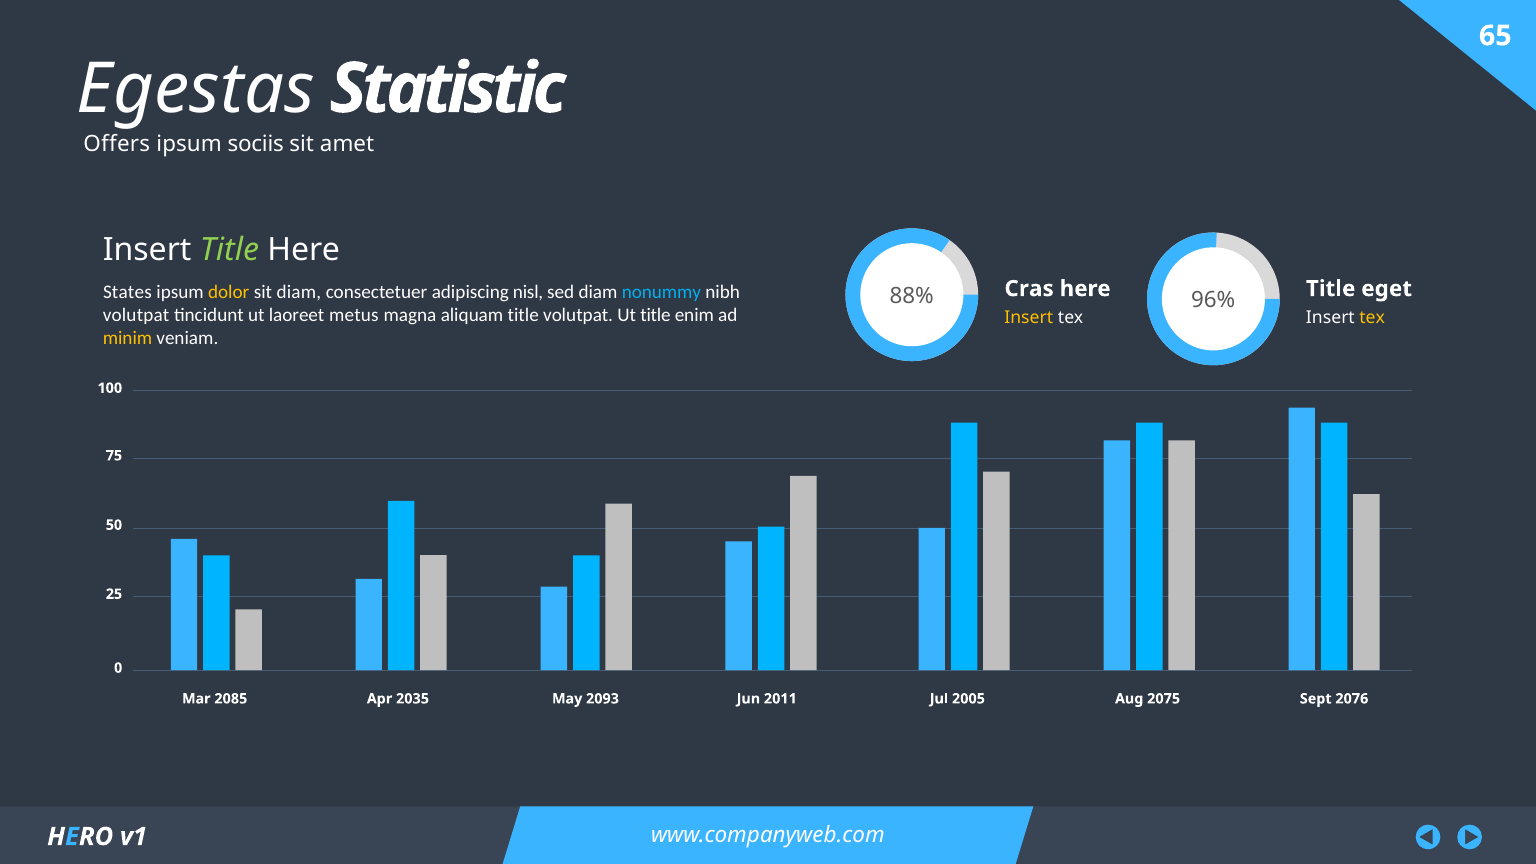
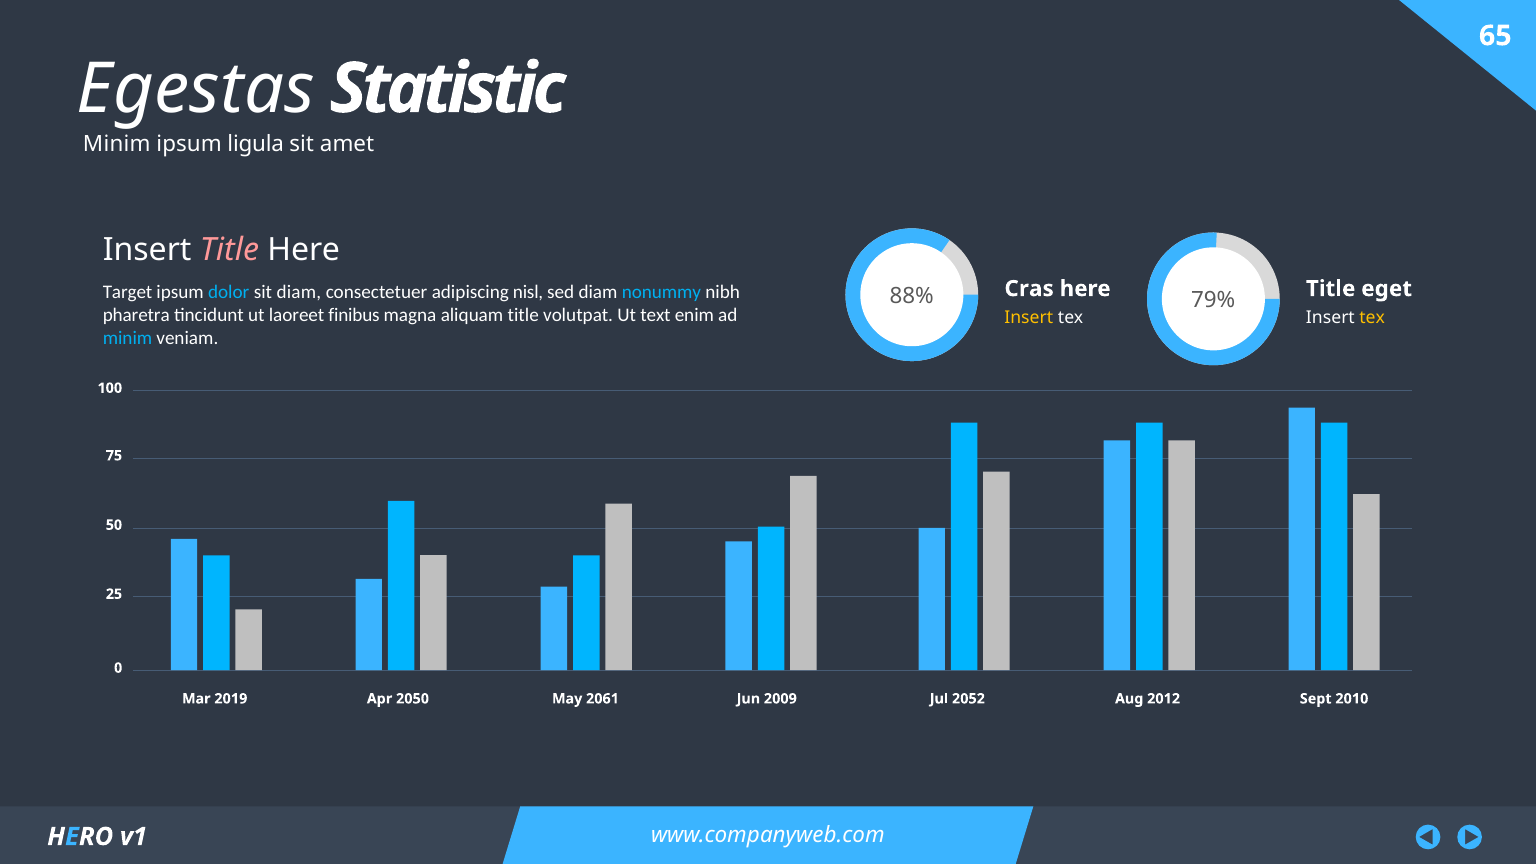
Offers: Offers -> Minim (117, 144)
sociis: sociis -> ligula (256, 144)
Title colour: light green -> pink (229, 250)
States: States -> Target (128, 292)
dolor colour: yellow -> light blue (229, 292)
96%: 96% -> 79% (1213, 300)
volutpat: volutpat -> pharetra (136, 315)
metus: metus -> finibus (354, 315)
Ut title: title -> text (656, 315)
minim colour: yellow -> light blue (127, 338)
2085: 2085 -> 2019 (231, 699)
2035: 2035 -> 2050 (413, 699)
2093: 2093 -> 2061 (602, 699)
2011: 2011 -> 2009 (780, 699)
2005: 2005 -> 2052 (968, 699)
2075: 2075 -> 2012 (1164, 699)
2076: 2076 -> 2010 (1352, 699)
